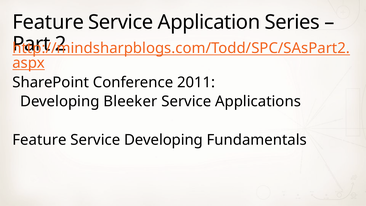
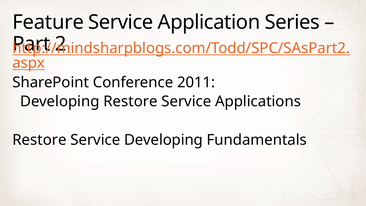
Developing Bleeker: Bleeker -> Restore (130, 101)
Feature: Feature -> Restore (39, 140)
